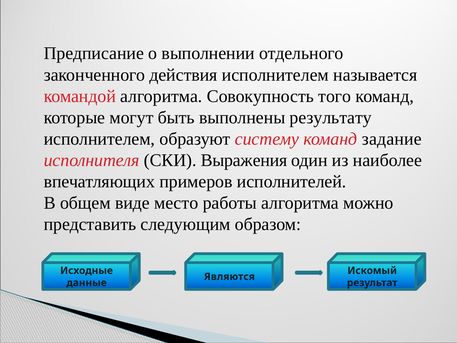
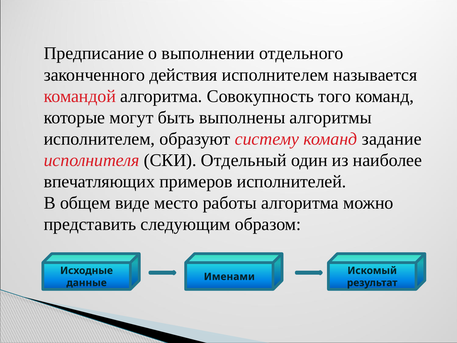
результату: результату -> алгоритмы (331, 117)
Выражения: Выражения -> Отдельный (244, 160)
Являются: Являются -> Именами (229, 276)
